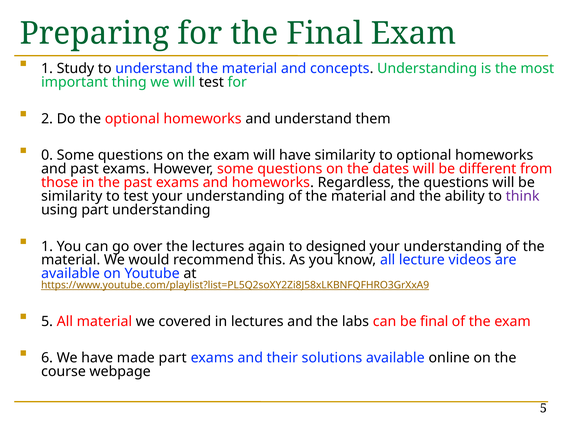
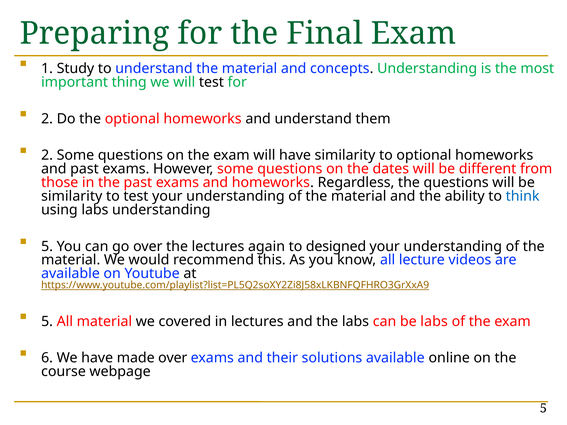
0: 0 -> 2 (47, 155)
think colour: purple -> blue (523, 196)
using part: part -> labs (95, 210)
1: 1 -> 5 (47, 247)
be final: final -> labs (434, 322)
made part: part -> over (173, 358)
